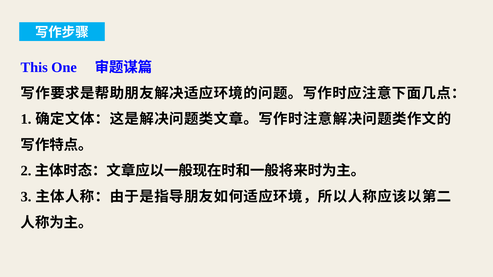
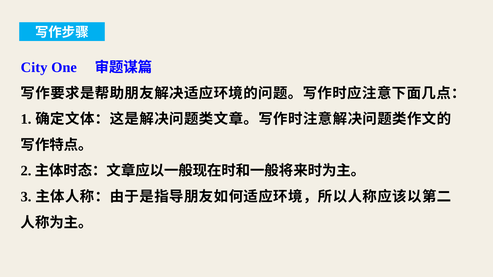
This: This -> City (34, 68)
